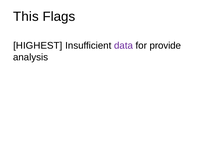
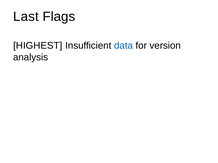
This: This -> Last (26, 17)
data colour: purple -> blue (124, 46)
provide: provide -> version (165, 46)
